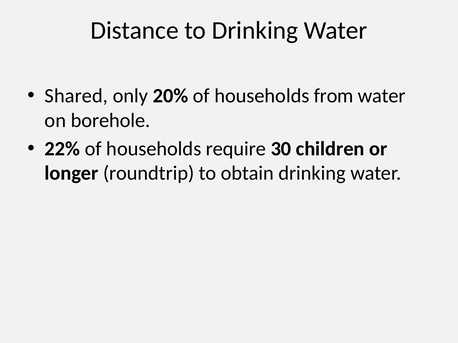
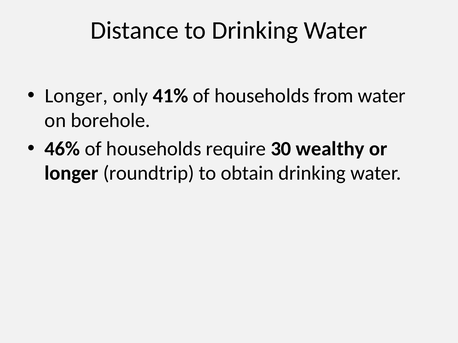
Shared: Shared -> Longer (76, 96)
20%: 20% -> 41% (170, 96)
22%: 22% -> 46% (62, 149)
children: children -> wealthy (330, 149)
